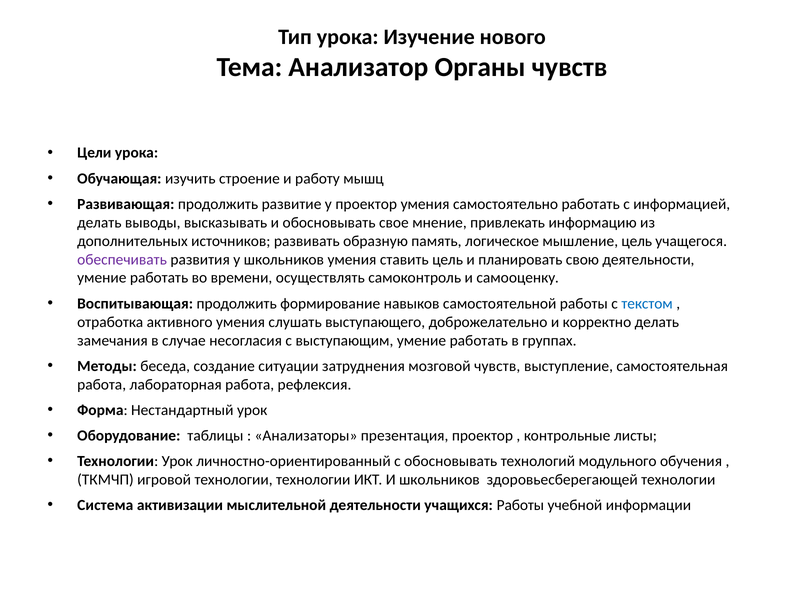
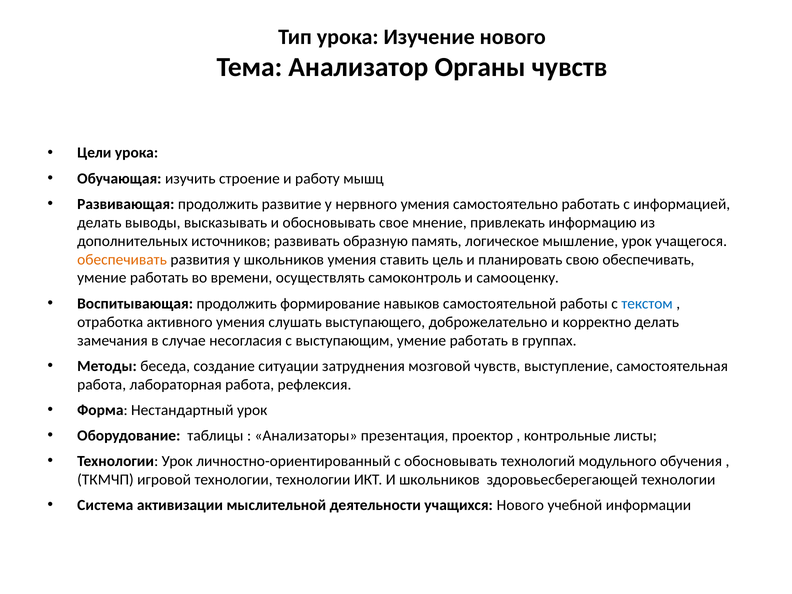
у проектор: проектор -> нервного (366, 204)
мышление цель: цель -> урок (637, 241)
обеспечивать colour: purple -> orange (122, 259)
свою деятельности: деятельности -> обеспечивать (648, 259)
учащихся Работы: Работы -> Нового (520, 505)
